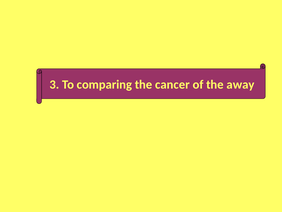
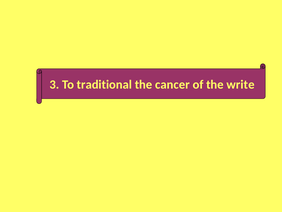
comparing: comparing -> traditional (104, 84)
away: away -> write (241, 84)
